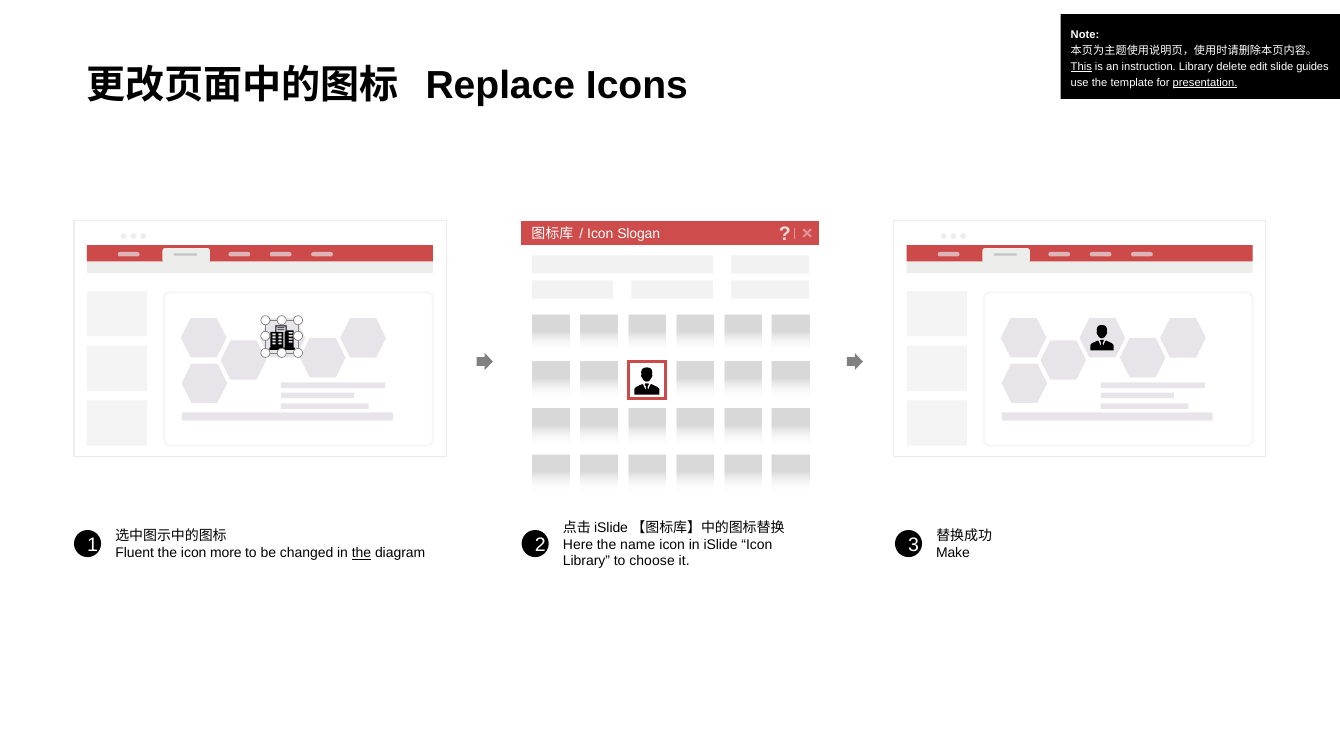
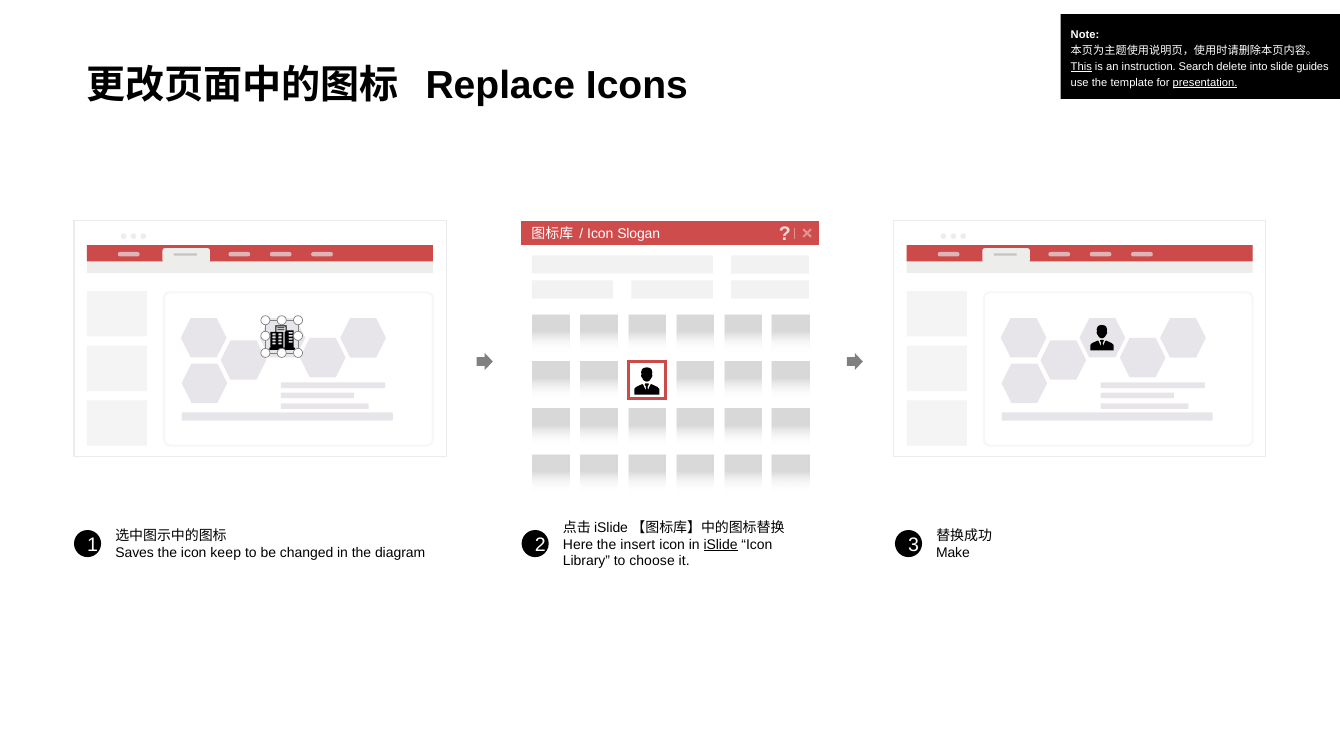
instruction Library: Library -> Search (1196, 67)
edit: edit -> into (1259, 67)
name: name -> insert (638, 544)
iSlide underline: none -> present (721, 544)
Fluent: Fluent -> Saves (135, 553)
more: more -> keep (226, 553)
the underline: present -> none (362, 553)
